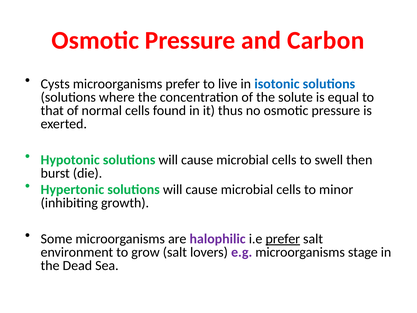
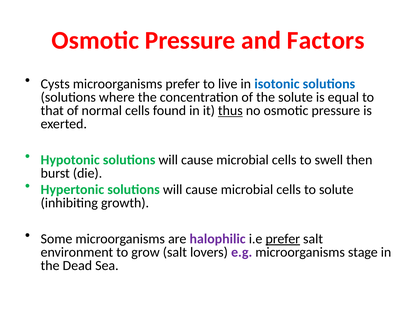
Carbon: Carbon -> Factors (326, 40)
thus underline: none -> present (230, 111)
to minor: minor -> solute (336, 189)
